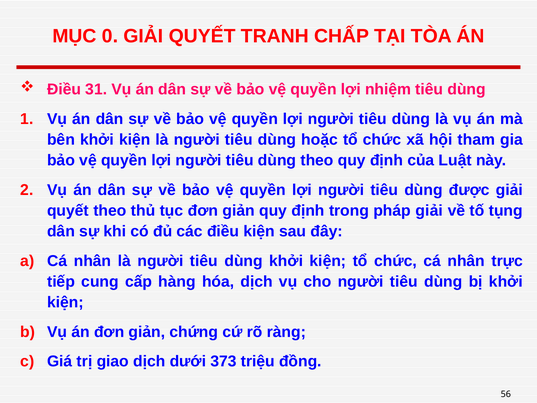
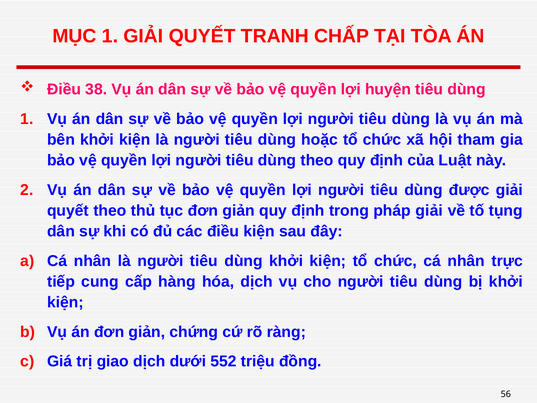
MỤC 0: 0 -> 1 (110, 36)
31: 31 -> 38 (96, 89)
nhiệm: nhiệm -> huyện (388, 89)
373: 373 -> 552 (223, 361)
